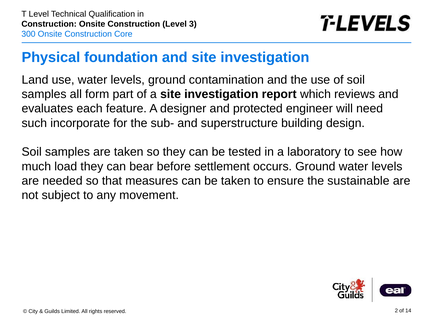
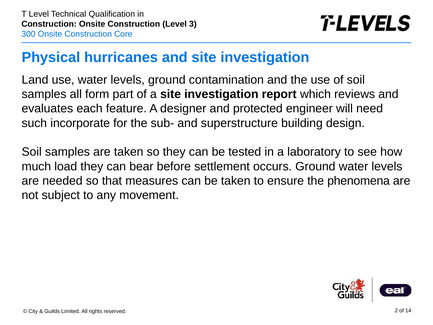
foundation: foundation -> hurricanes (121, 57)
sustainable: sustainable -> phenomena (359, 181)
